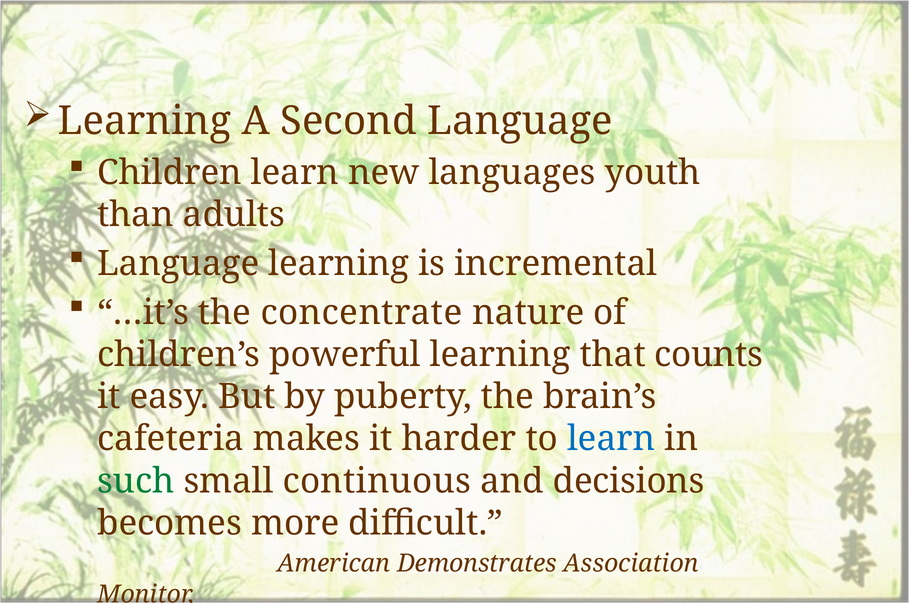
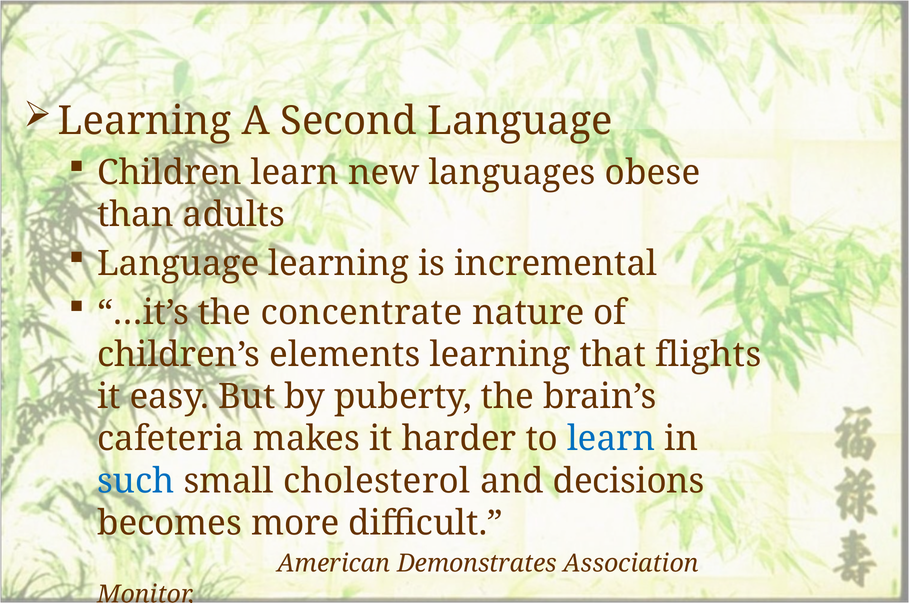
youth: youth -> obese (652, 173)
powerful: powerful -> elements (345, 355)
counts: counts -> flights (708, 355)
such colour: green -> blue (136, 481)
continuous: continuous -> cholesterol (377, 481)
